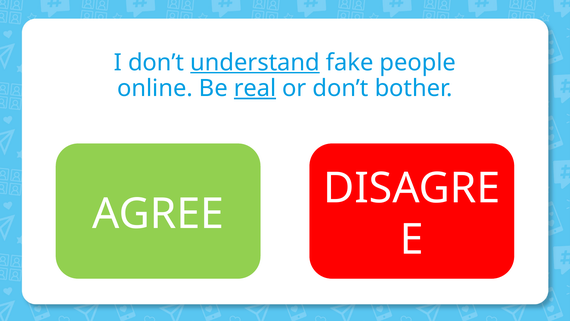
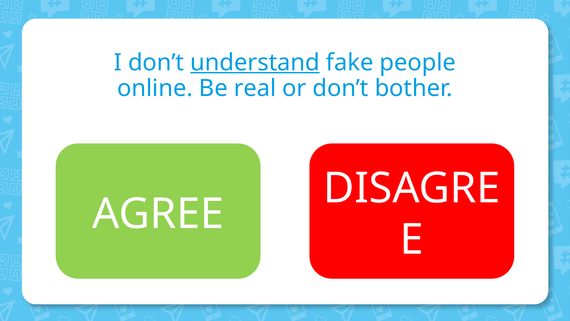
real underline: present -> none (255, 88)
